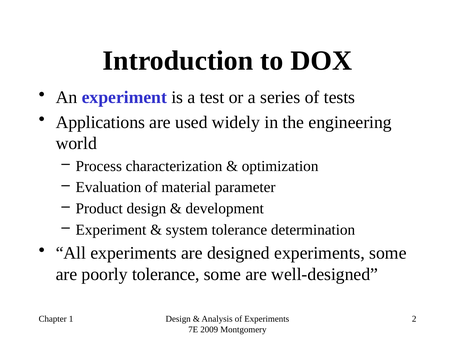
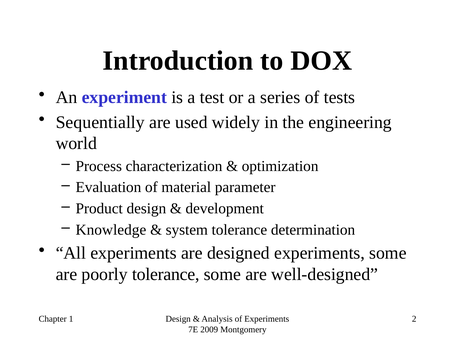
Applications: Applications -> Sequentially (100, 122)
Experiment: Experiment -> Knowledge (111, 230)
